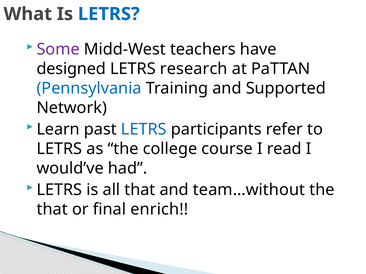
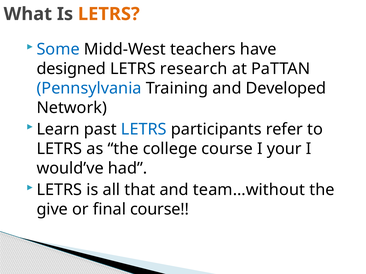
LETRS colour: blue -> orange (109, 14)
Some colour: purple -> blue (58, 49)
Supported: Supported -> Developed (286, 88)
read: read -> your (284, 149)
that: that -> give (52, 210)
final enrich: enrich -> course (160, 210)
